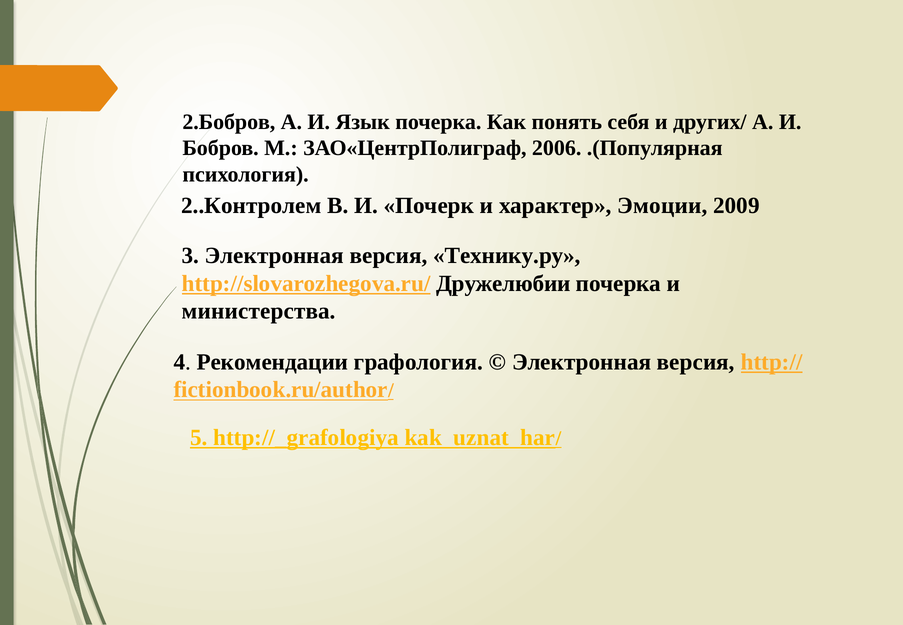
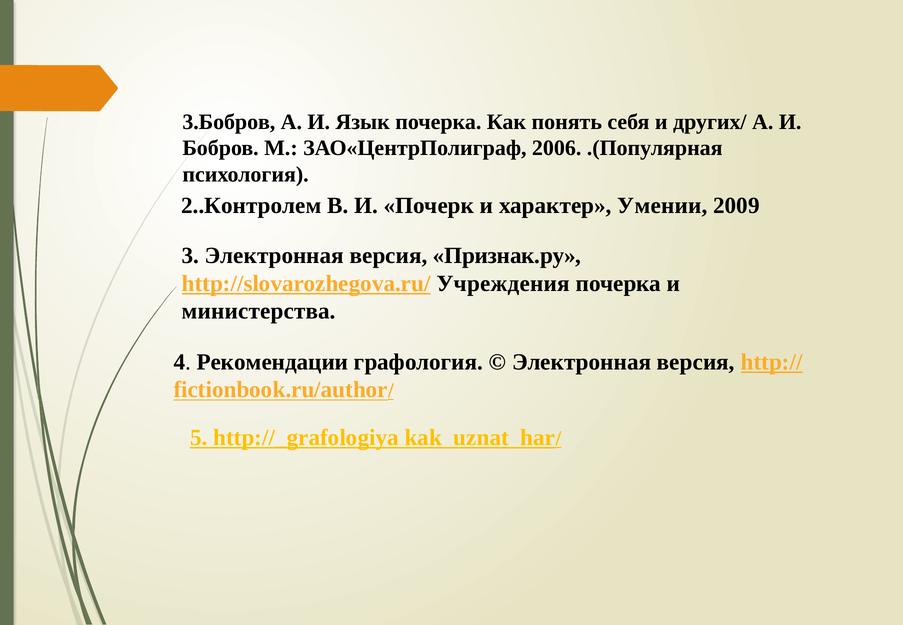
2.Бобров: 2.Бобров -> 3.Бобров (229, 122)
Эмоции: Эмоции -> Умении (662, 206)
Технику.ру: Технику.ру -> Признак.ру (507, 256)
Дружелюбии: Дружелюбии -> Учреждения (503, 284)
